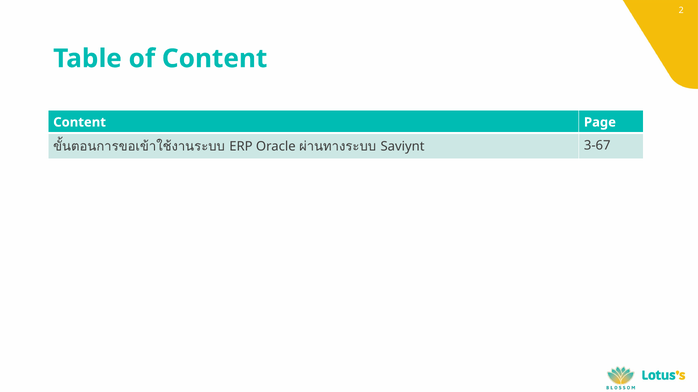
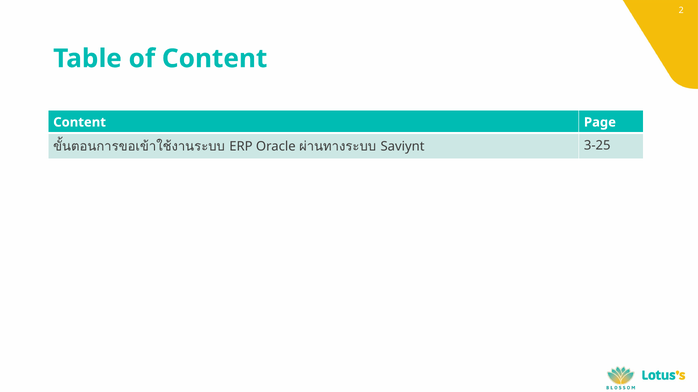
3-67: 3-67 -> 3-25 (597, 146)
